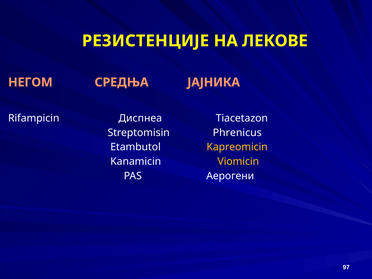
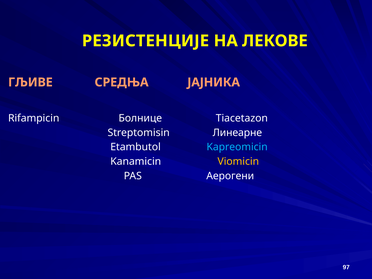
НЕГОМ: НЕГОМ -> ГЉИВЕ (30, 82)
Диспнеа: Диспнеа -> Болнице (140, 118)
Phrenicus: Phrenicus -> Линеарне (237, 133)
Kapreomicin colour: yellow -> light blue (237, 147)
